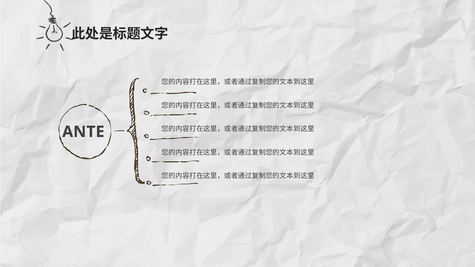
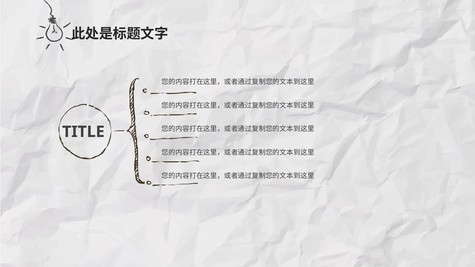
ANTE: ANTE -> TITLE (83, 132)
